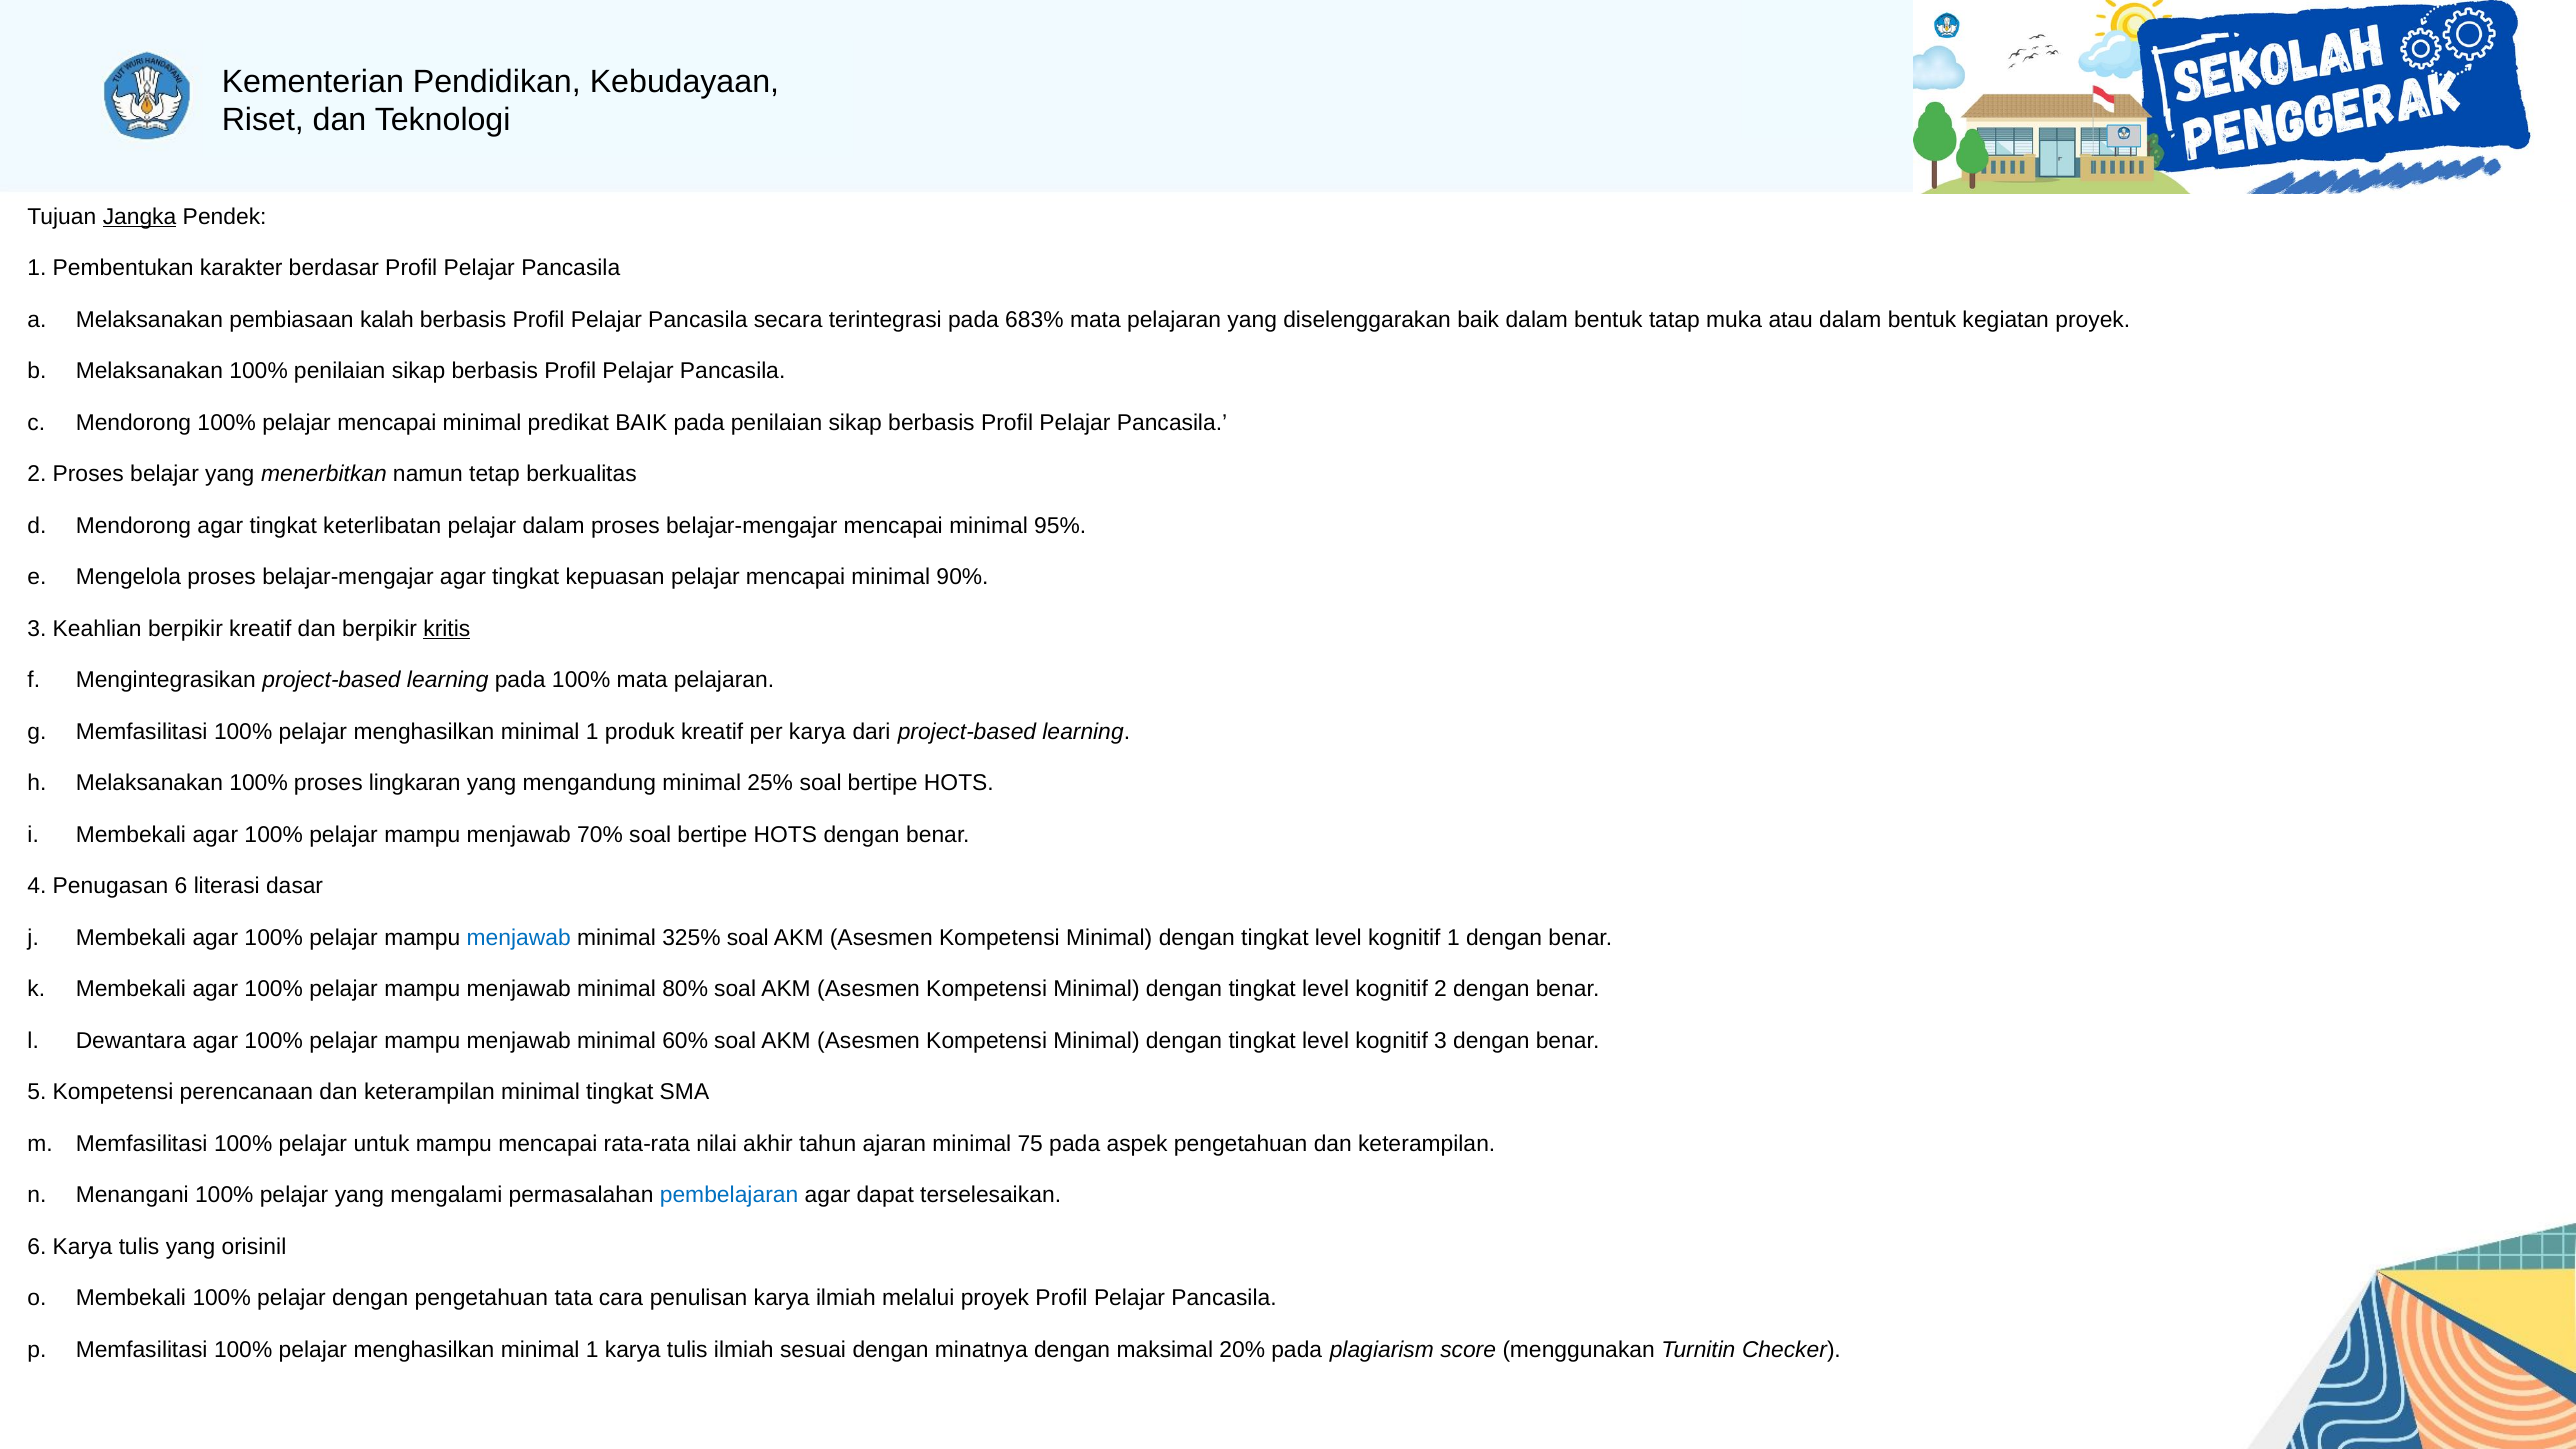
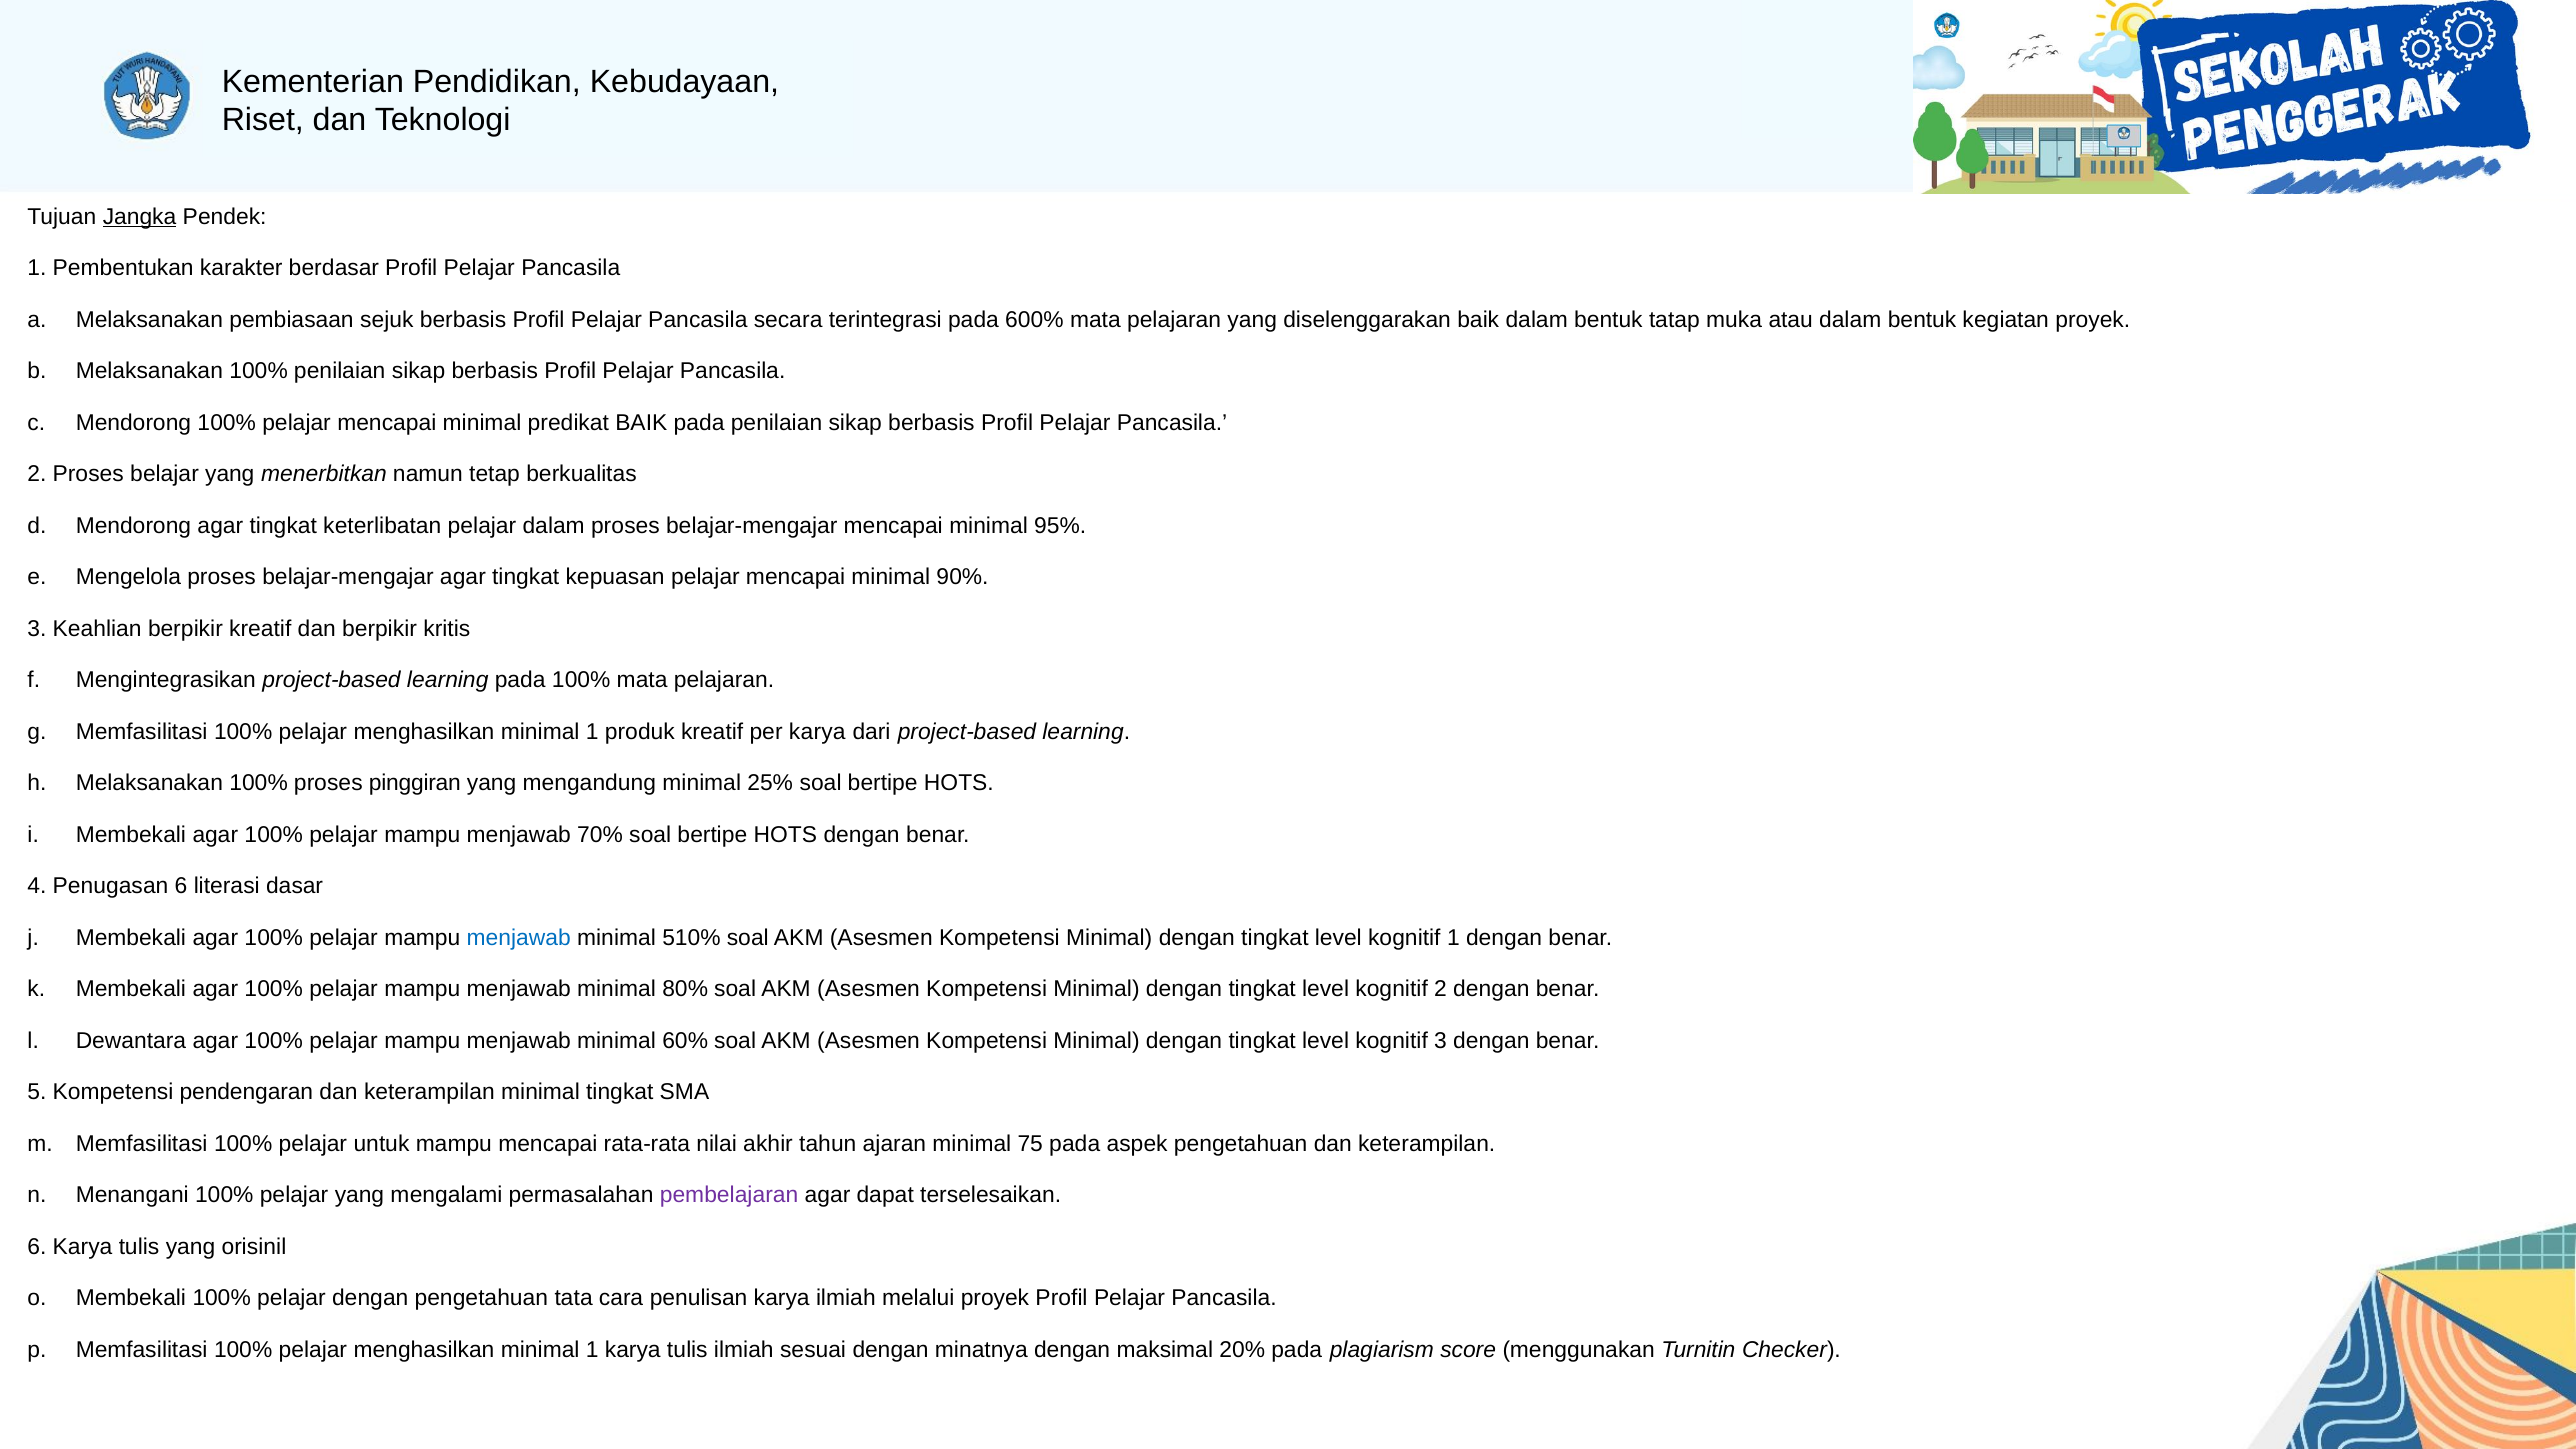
kalah: kalah -> sejuk (387, 320)
683%: 683% -> 600% (1034, 320)
kritis underline: present -> none (447, 629)
lingkaran: lingkaran -> pinggiran (415, 783)
325%: 325% -> 510% (691, 938)
perencanaan: perencanaan -> pendengaran (246, 1092)
pembelajaran colour: blue -> purple (729, 1195)
